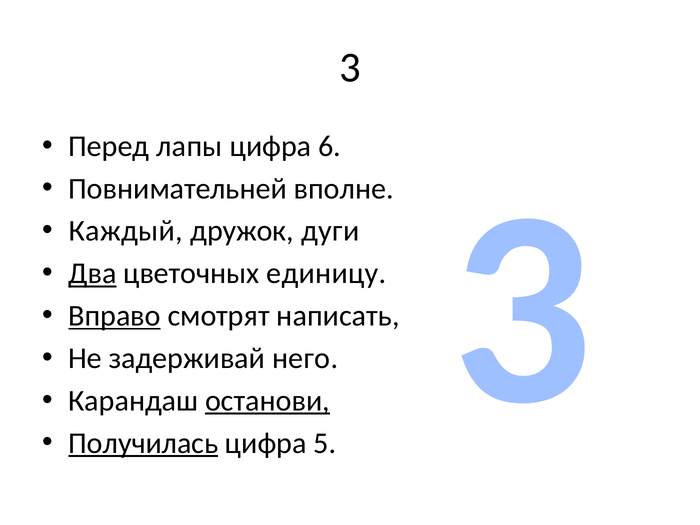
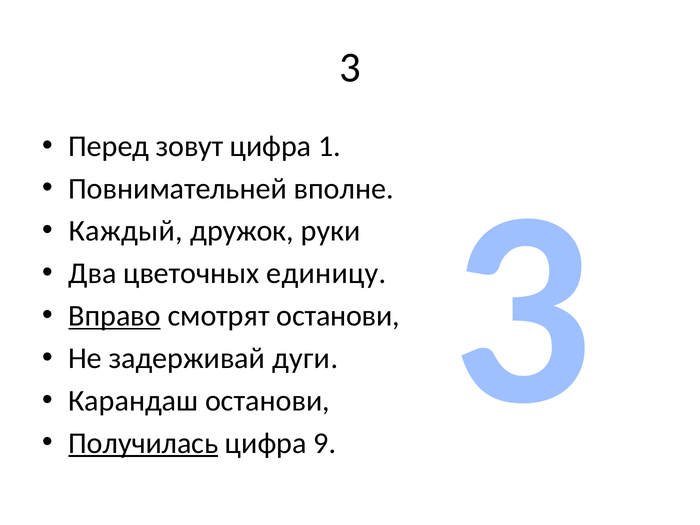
лапы: лапы -> зовут (190, 146)
6: 6 -> 1 (330, 146)
дуги: дуги -> руки (331, 231)
Два underline: present -> none (92, 273)
смотрят написать: написать -> останови (338, 316)
него: него -> дуги (305, 358)
останови underline: present -> none (268, 401)
5: 5 -> 9 (325, 443)
